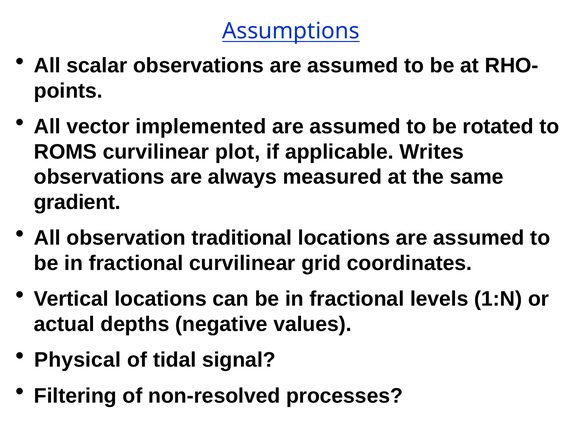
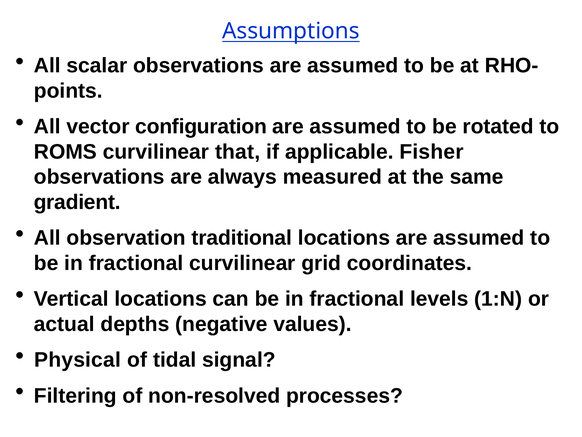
implemented: implemented -> configuration (201, 126)
plot: plot -> that (238, 152)
Writes: Writes -> Fisher (432, 152)
